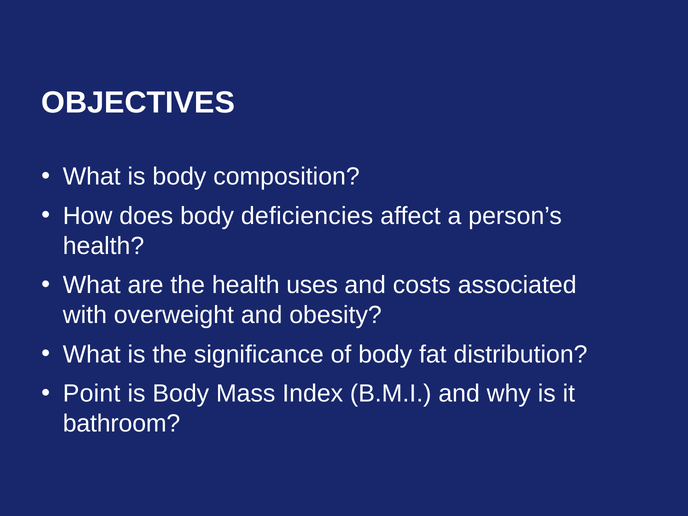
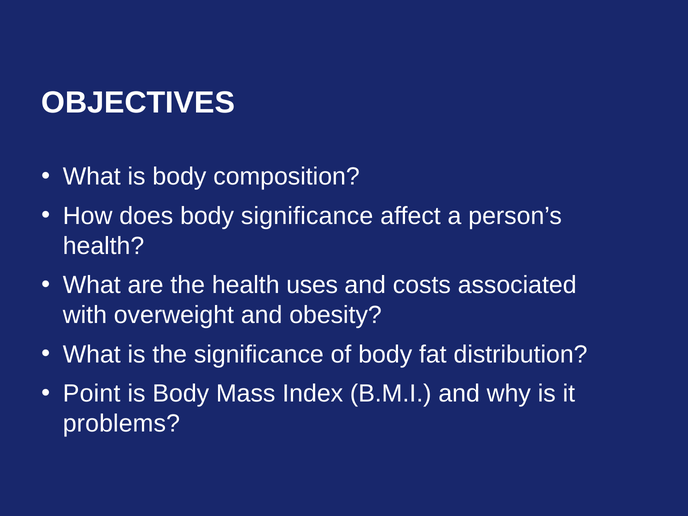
body deficiencies: deficiencies -> significance (307, 216)
bathroom: bathroom -> problems (121, 424)
